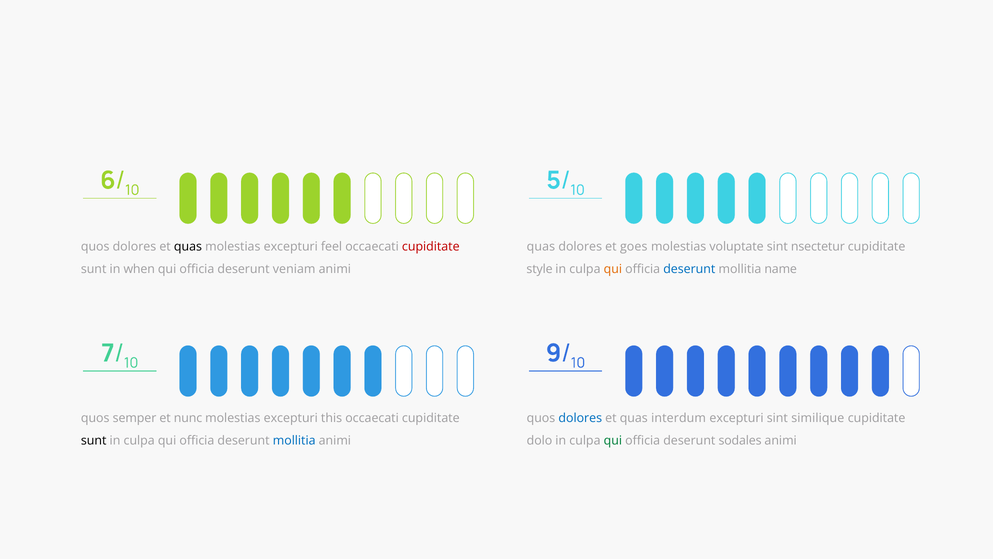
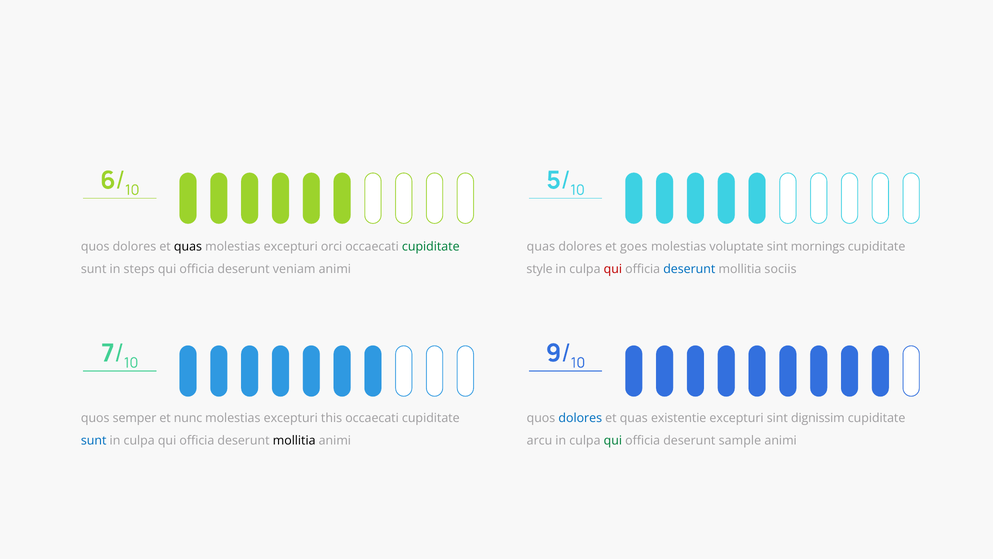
feel: feel -> orci (332, 246)
cupiditate colour: red -> green (431, 246)
nsectetur: nsectetur -> mornings (818, 246)
when: when -> steps (139, 269)
qui colour: orange -> red (613, 269)
name: name -> sociis (781, 269)
interdum: interdum -> existentie (679, 418)
similique: similique -> dignissim (818, 418)
sunt colour: black -> blue (94, 440)
mollitia colour: blue -> black (294, 440)
dolo: dolo -> arcu (539, 440)
sodales: sodales -> sample (740, 440)
